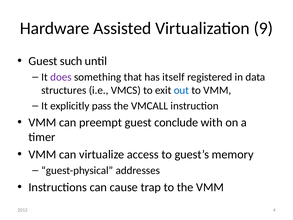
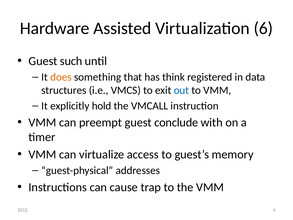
9: 9 -> 6 (263, 28)
does colour: purple -> orange (61, 77)
itself: itself -> think (174, 77)
pass: pass -> hold (102, 106)
